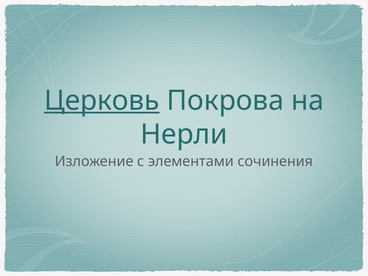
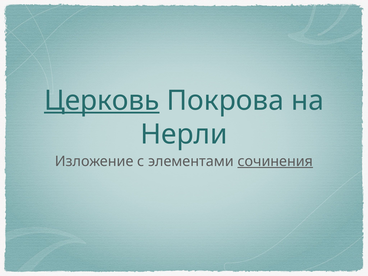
сочинения underline: none -> present (275, 161)
